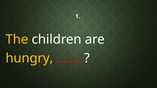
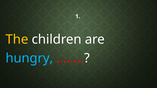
hungry colour: yellow -> light blue (29, 58)
